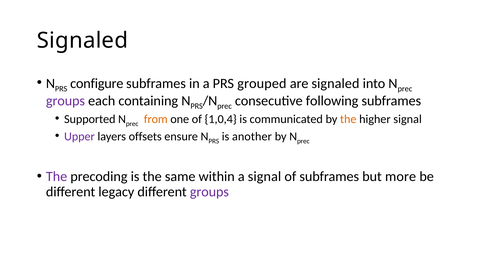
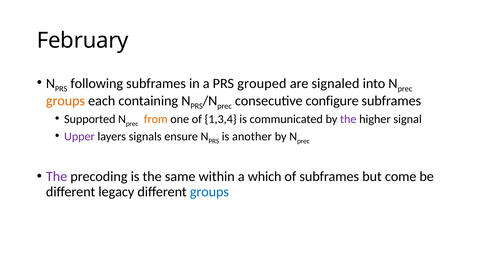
Signaled: Signaled -> February (83, 41)
configure: configure -> following (97, 84)
groups colour: purple -> orange (65, 101)
following: following -> configure (332, 101)
1,0,4: 1,0,4 -> 1,3,4 (221, 119)
the colour: orange -> purple (348, 119)
offsets: offsets -> signals (145, 137)
a signal: signal -> which (265, 177)
more: more -> come (401, 177)
groups colour: purple -> blue (209, 192)
